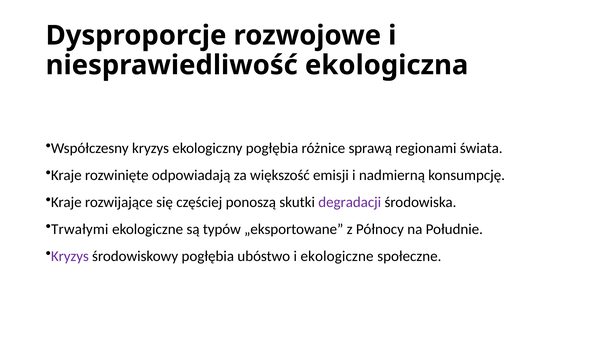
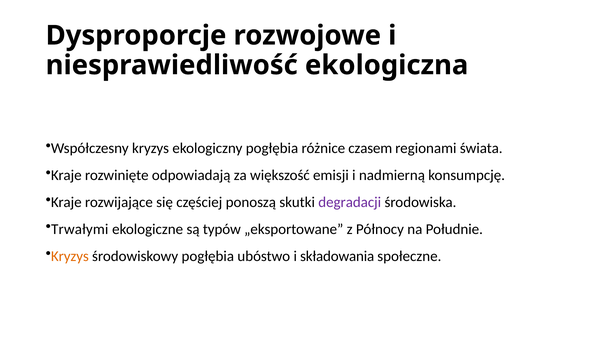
sprawą: sprawą -> czasem (370, 148)
Kryzys colour: purple -> orange (70, 256)
i ekologiczne: ekologiczne -> składowania (337, 256)
